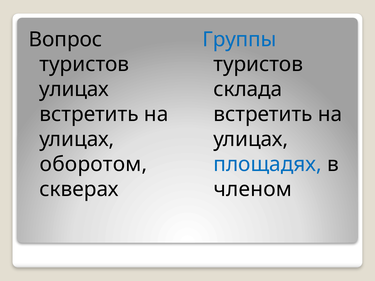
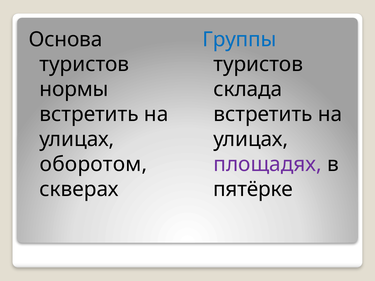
Вопрос: Вопрос -> Основа (65, 39)
улицах: улицах -> нормы (74, 89)
площадях colour: blue -> purple (268, 164)
членом: членом -> пятёрке (253, 189)
